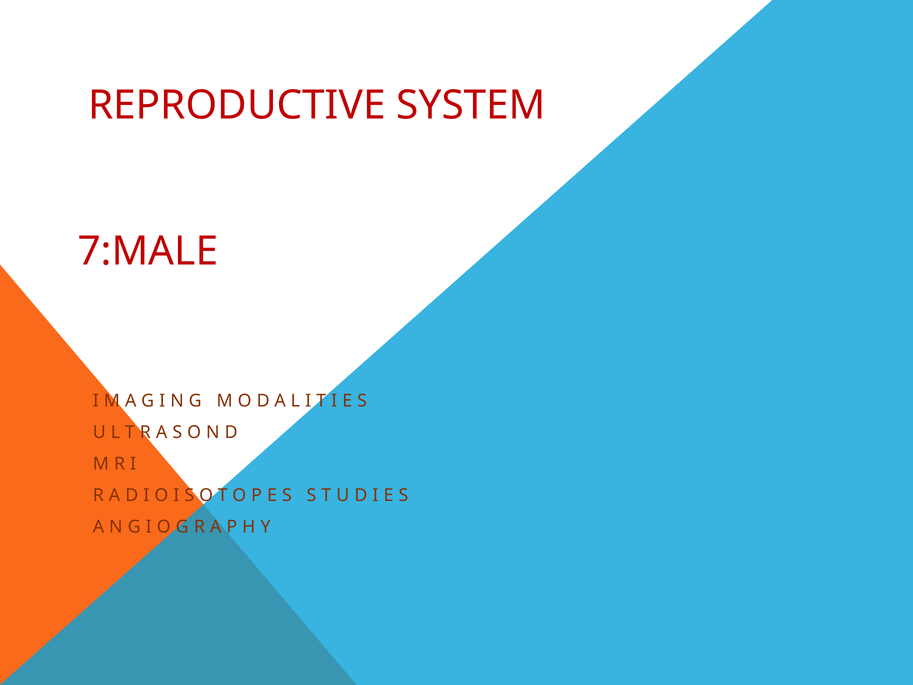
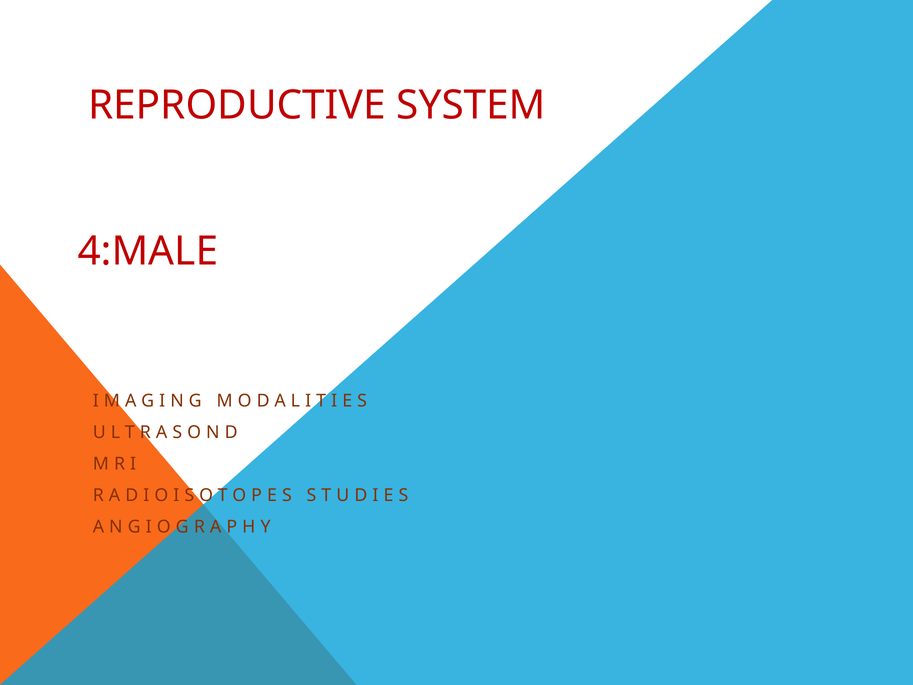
7:MALE: 7:MALE -> 4:MALE (148, 251)
